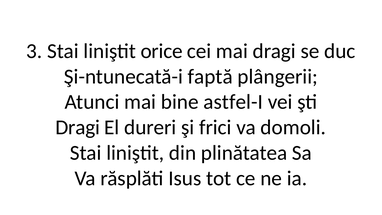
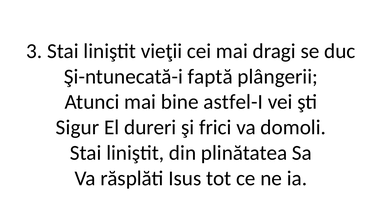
orice: orice -> vieţii (161, 51)
Dragi: Dragi -> Sigur (78, 127)
